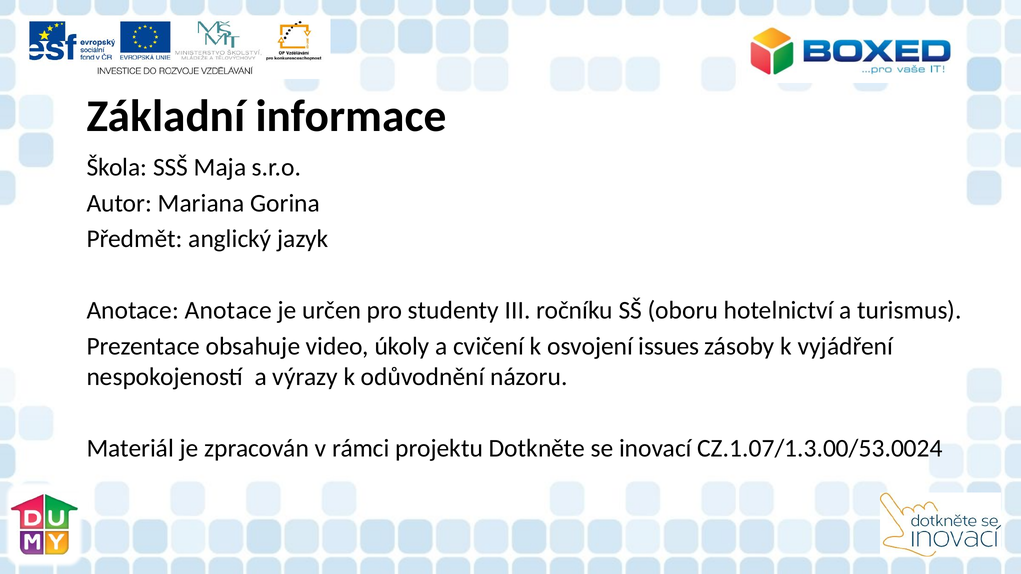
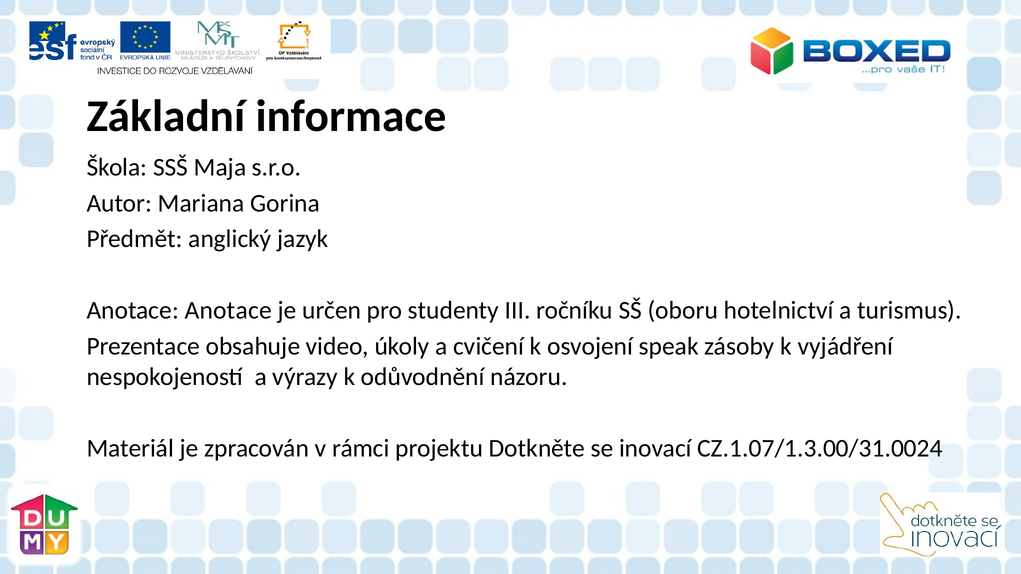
issues: issues -> speak (669, 346)
CZ.1.07/1.3.00/53.0024: CZ.1.07/1.3.00/53.0024 -> CZ.1.07/1.3.00/31.0024 (820, 448)
